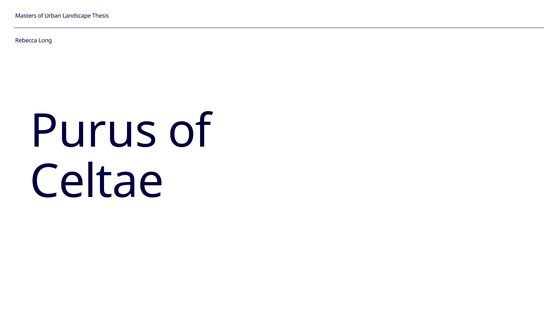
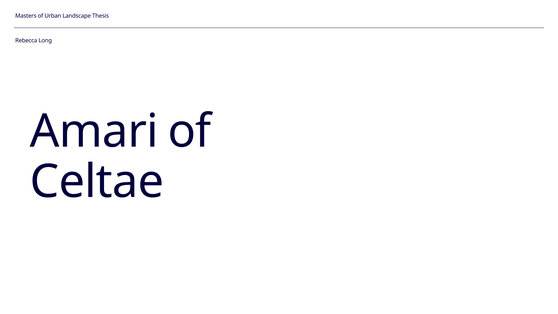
Purus: Purus -> Amari (94, 132)
